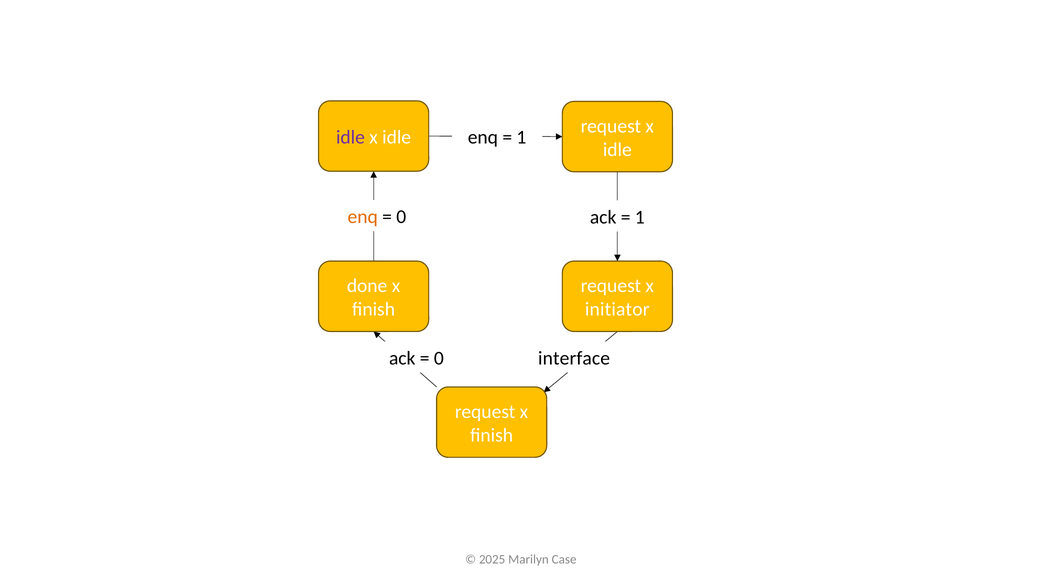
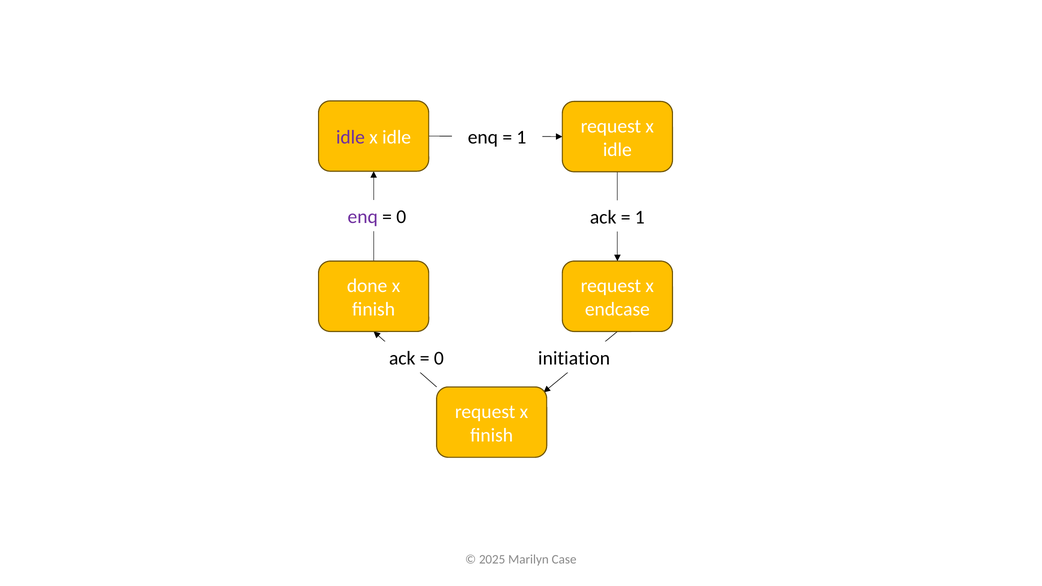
enq colour: orange -> purple (363, 217)
initiator: initiator -> endcase (617, 309)
interface: interface -> initiation (574, 358)
